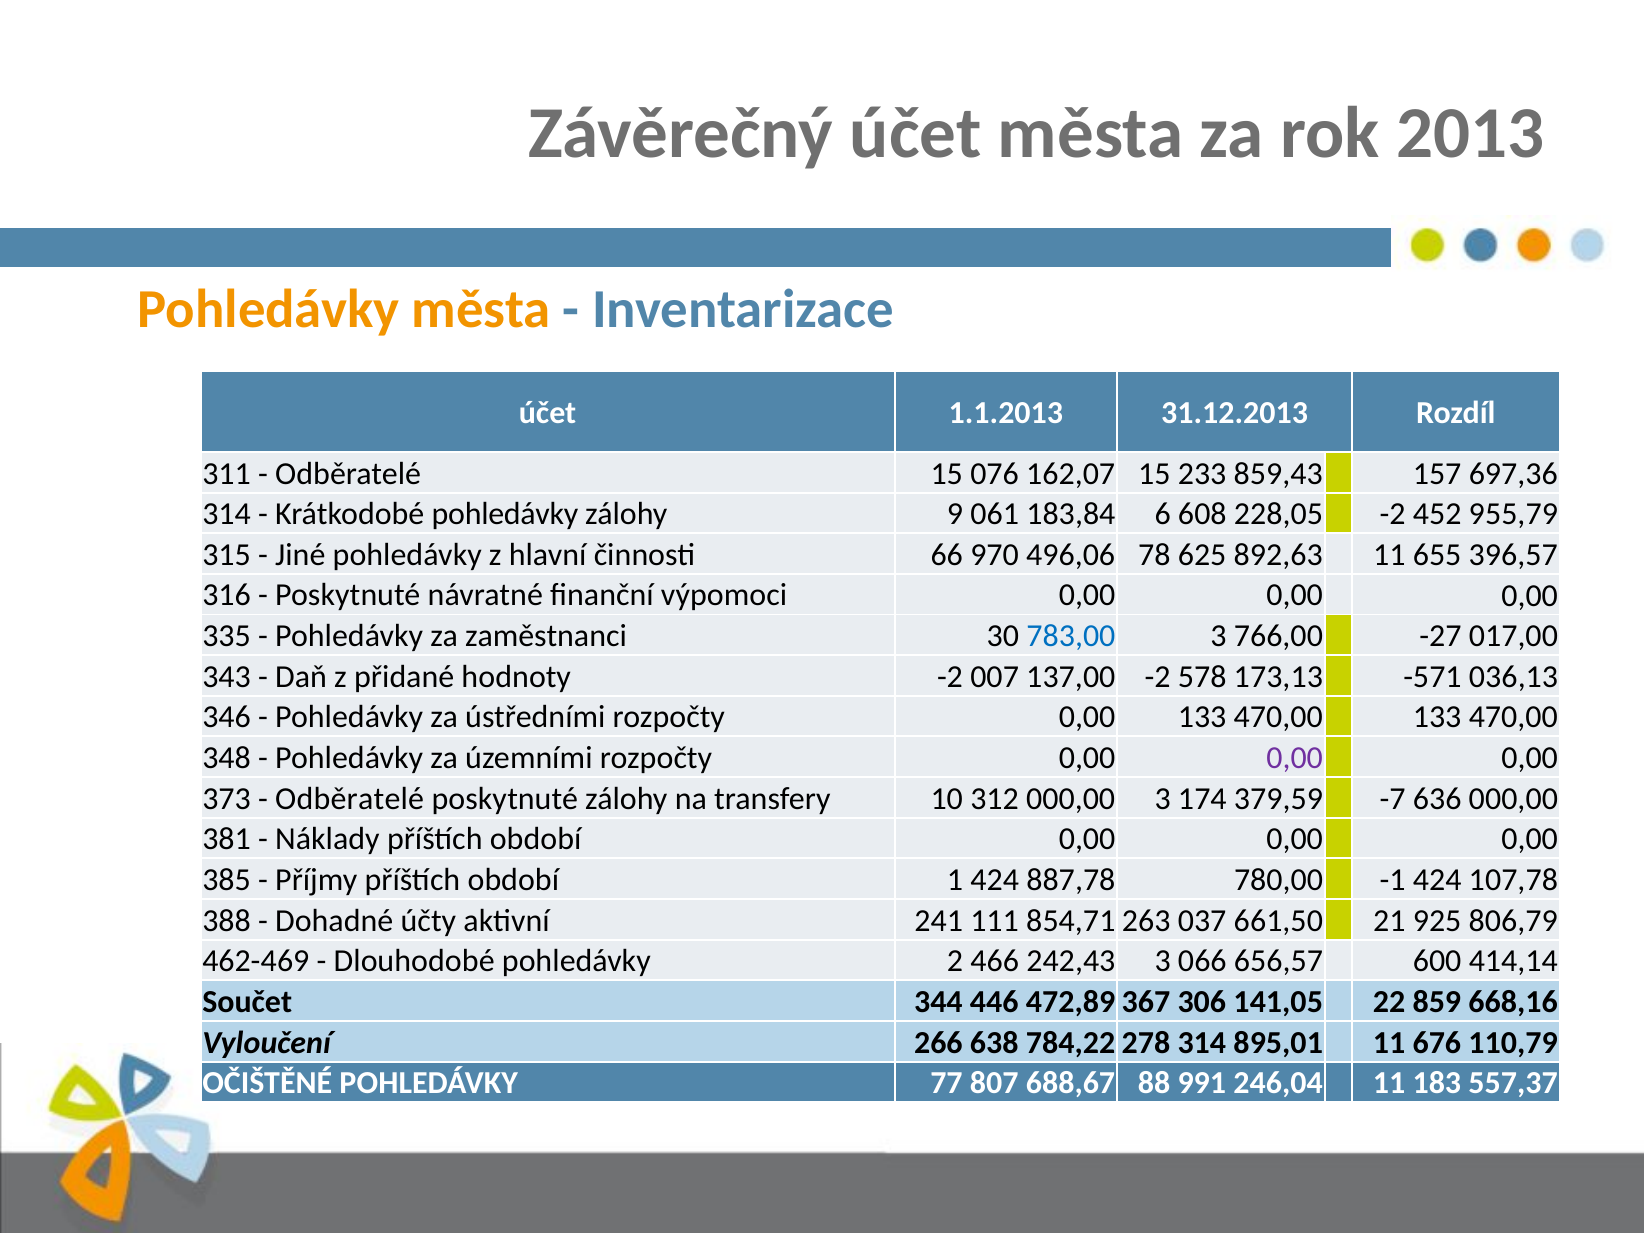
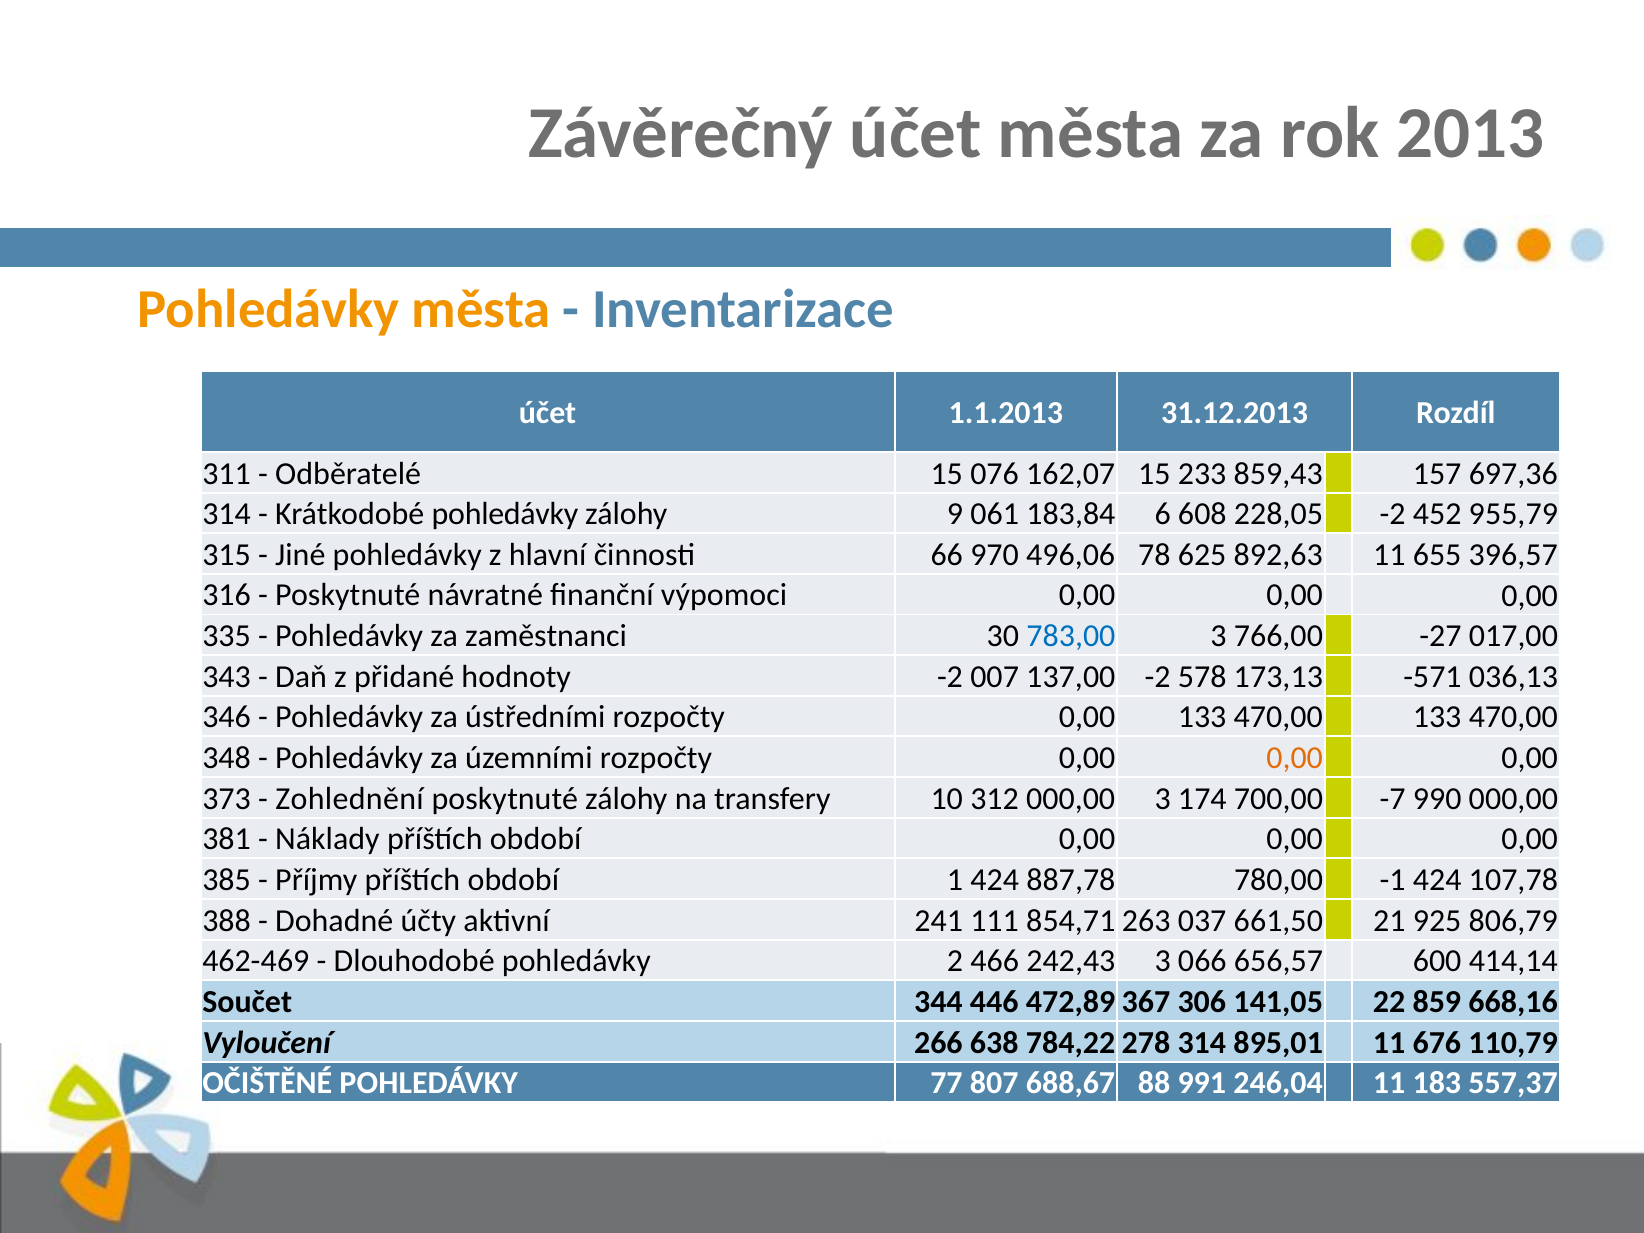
0,00 colour: purple -> orange (1295, 758)
Odběratelé: Odběratelé -> Zohlednění (350, 799)
379,59: 379,59 -> 700,00 (1278, 799)
636: 636 -> 990 (1437, 799)
